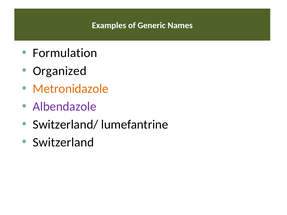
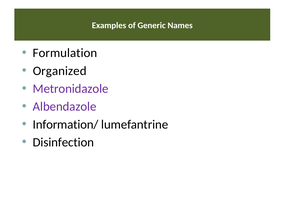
Metronidazole colour: orange -> purple (71, 89)
Switzerland/: Switzerland/ -> Information/ (66, 125)
Switzerland: Switzerland -> Disinfection (63, 142)
